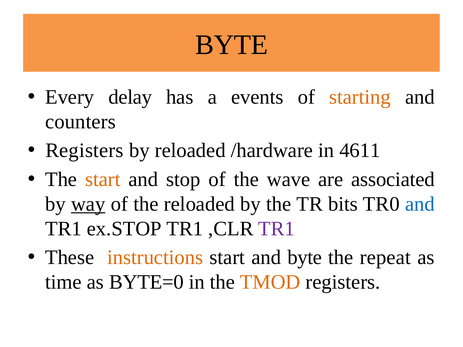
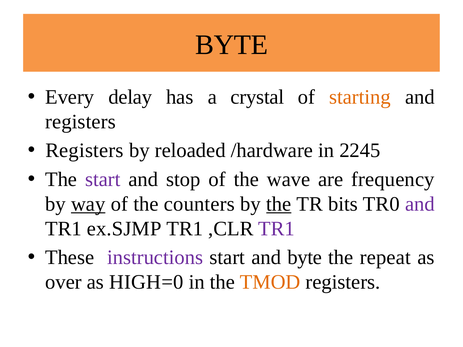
events: events -> crystal (257, 97)
counters: counters -> registers (81, 122)
4611: 4611 -> 2245 (360, 151)
start colour: orange -> purple (103, 179)
associated: associated -> frequency (393, 179)
the reloaded: reloaded -> counters (199, 204)
the underline: none -> present (279, 204)
and colour: blue -> purple (420, 204)
ex.STOP: ex.STOP -> ex.SJMP (124, 229)
instructions colour: orange -> purple (155, 258)
time: time -> over (63, 282)
BYTE=0: BYTE=0 -> HIGH=0 (146, 282)
